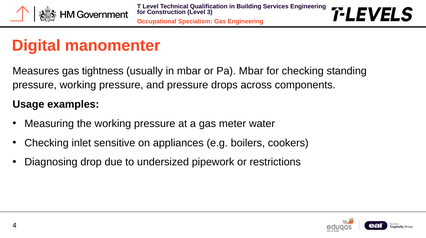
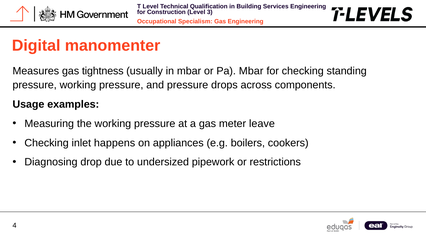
water: water -> leave (262, 124)
sensitive: sensitive -> happens (115, 143)
